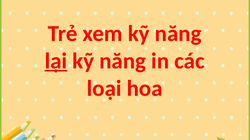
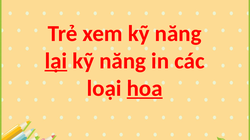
hoa underline: none -> present (145, 89)
